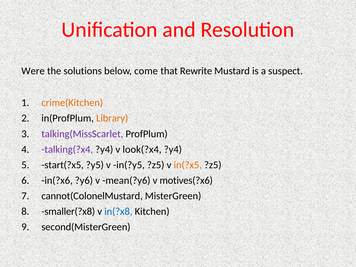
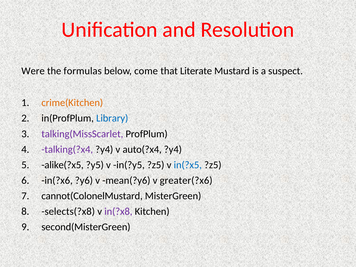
solutions: solutions -> formulas (83, 71)
Rewrite: Rewrite -> Literate (196, 71)
Library colour: orange -> blue (112, 118)
look(?x4: look(?x4 -> auto(?x4 (142, 149)
start(?x5: start(?x5 -> alike(?x5 (63, 165)
in(?x5 colour: orange -> blue (188, 165)
motives(?x6: motives(?x6 -> greater(?x6 (186, 180)
smaller(?x8: smaller(?x8 -> selects(?x8 (68, 211)
in(?x8 colour: blue -> purple (118, 211)
